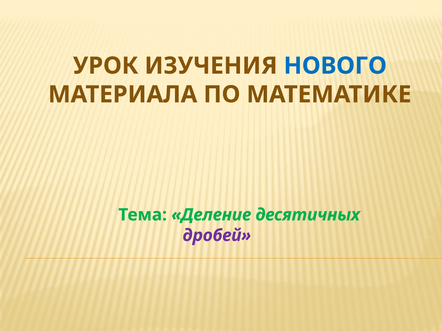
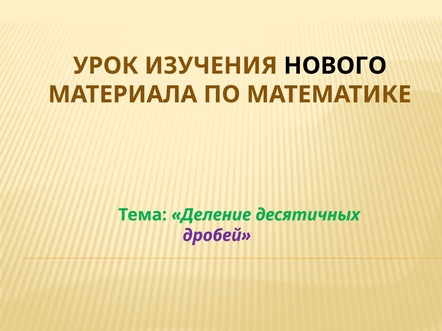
НОВОГО colour: blue -> black (335, 66)
